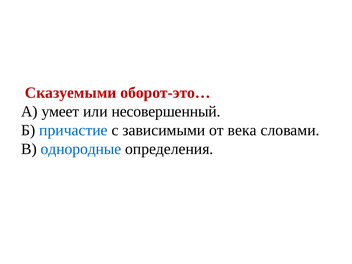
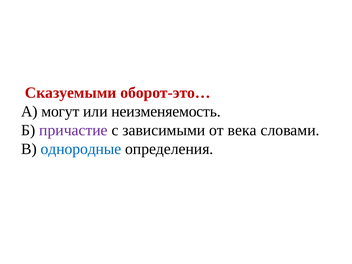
умеет: умеет -> могут (60, 111)
несовершенный: несовершенный -> неизменяемость (166, 111)
причастие colour: blue -> purple (73, 130)
